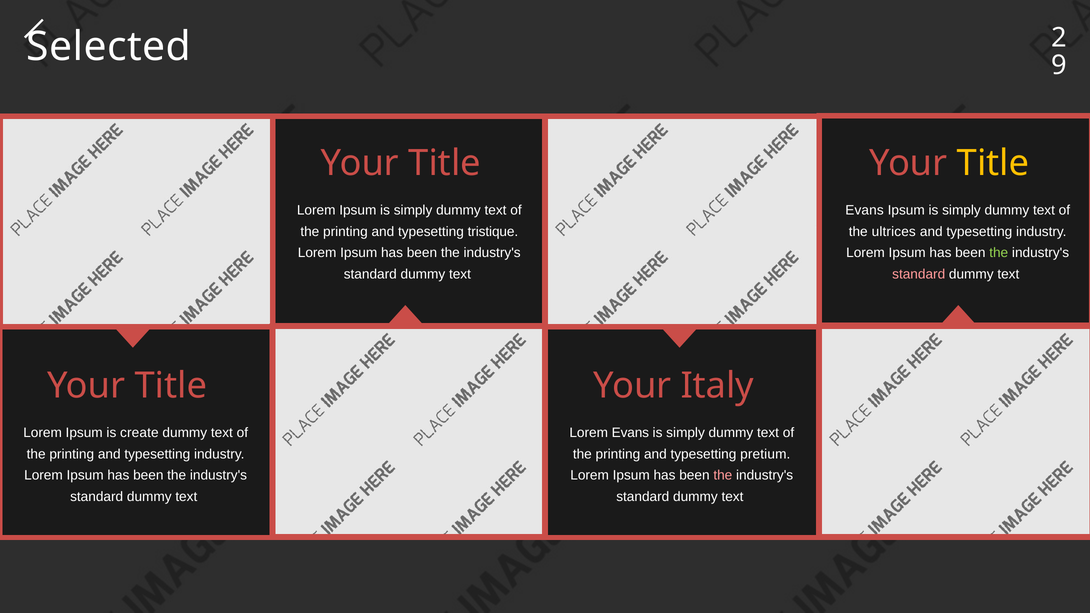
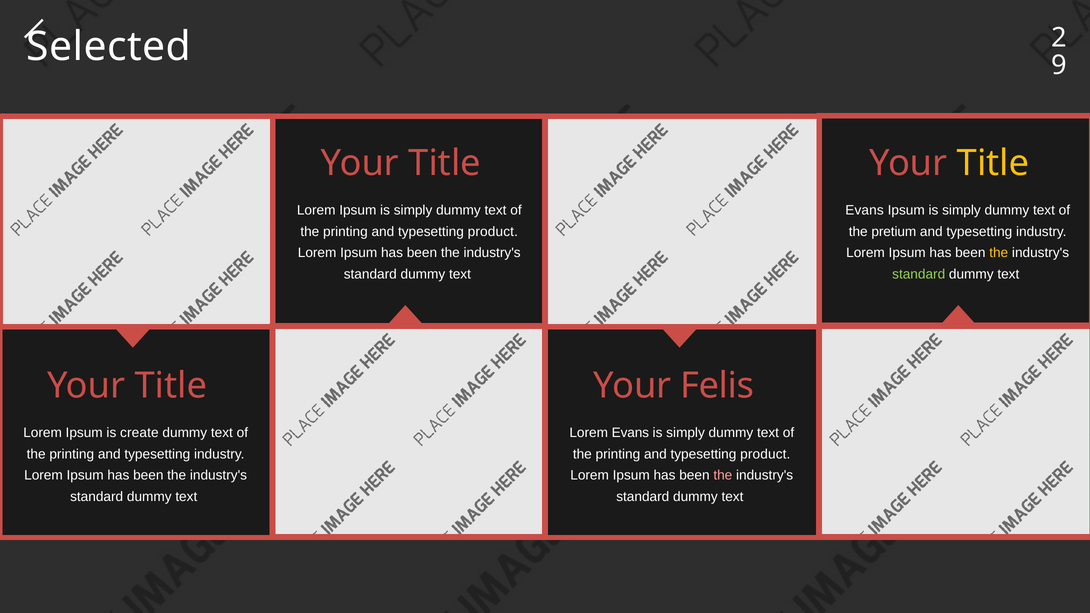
tristique: tristique -> product (493, 232)
ultrices: ultrices -> pretium (894, 232)
the colour: light green -> yellow (999, 253)
standard colour: pink -> light green (919, 274)
Italy: Italy -> Felis (717, 386)
pretium: pretium -> product (765, 454)
